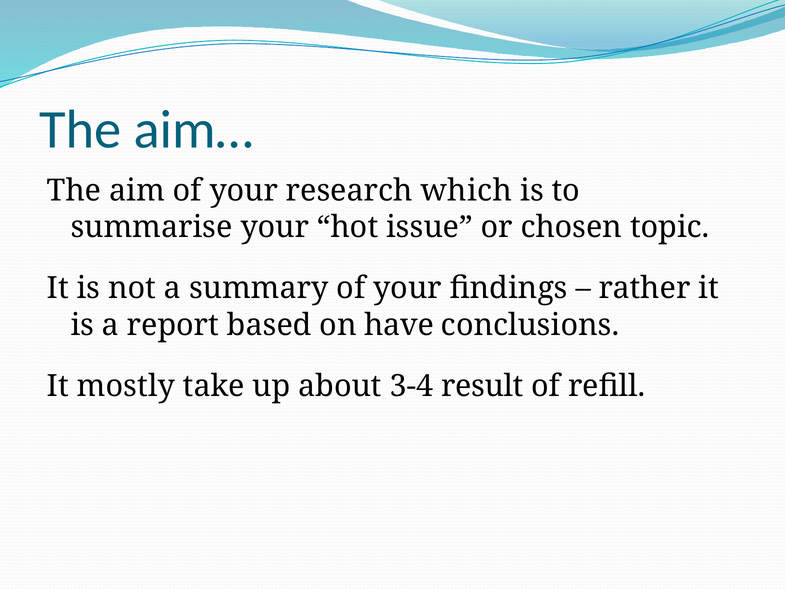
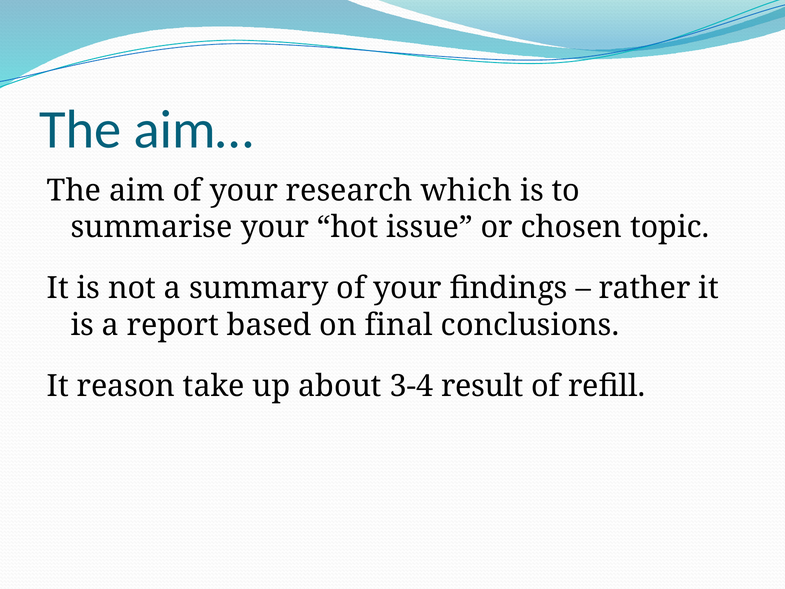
have: have -> final (399, 325)
mostly: mostly -> reason (126, 386)
